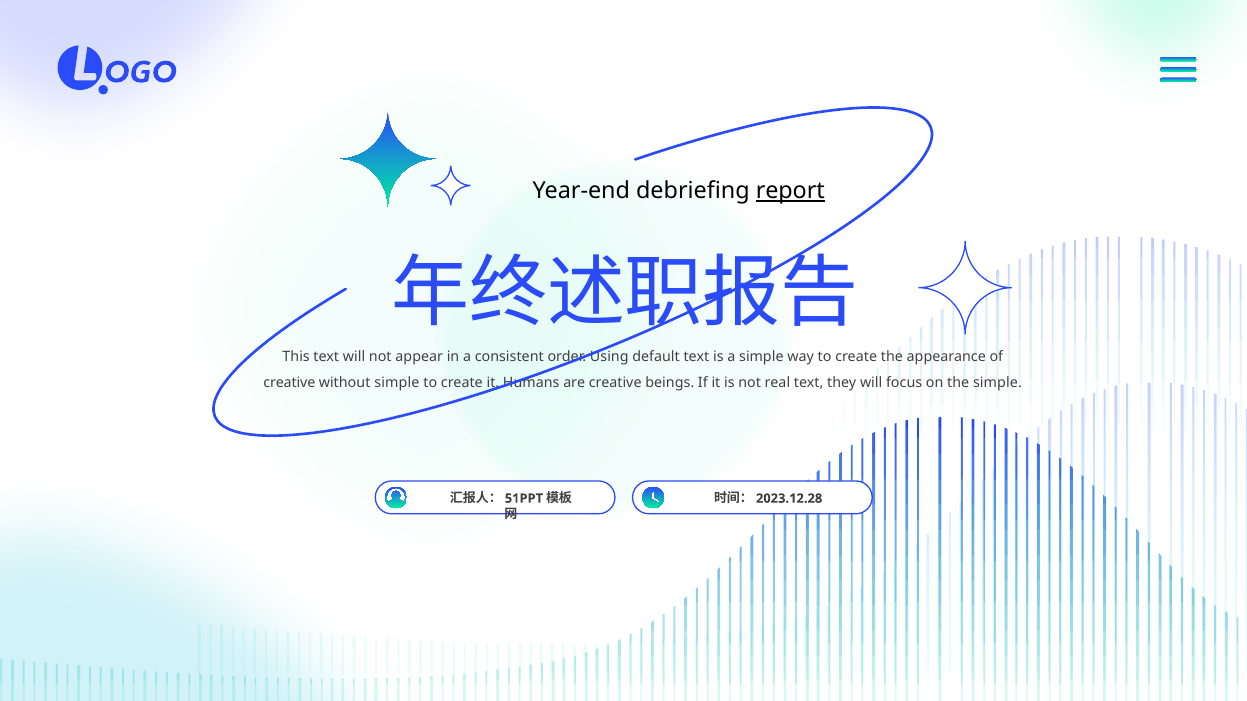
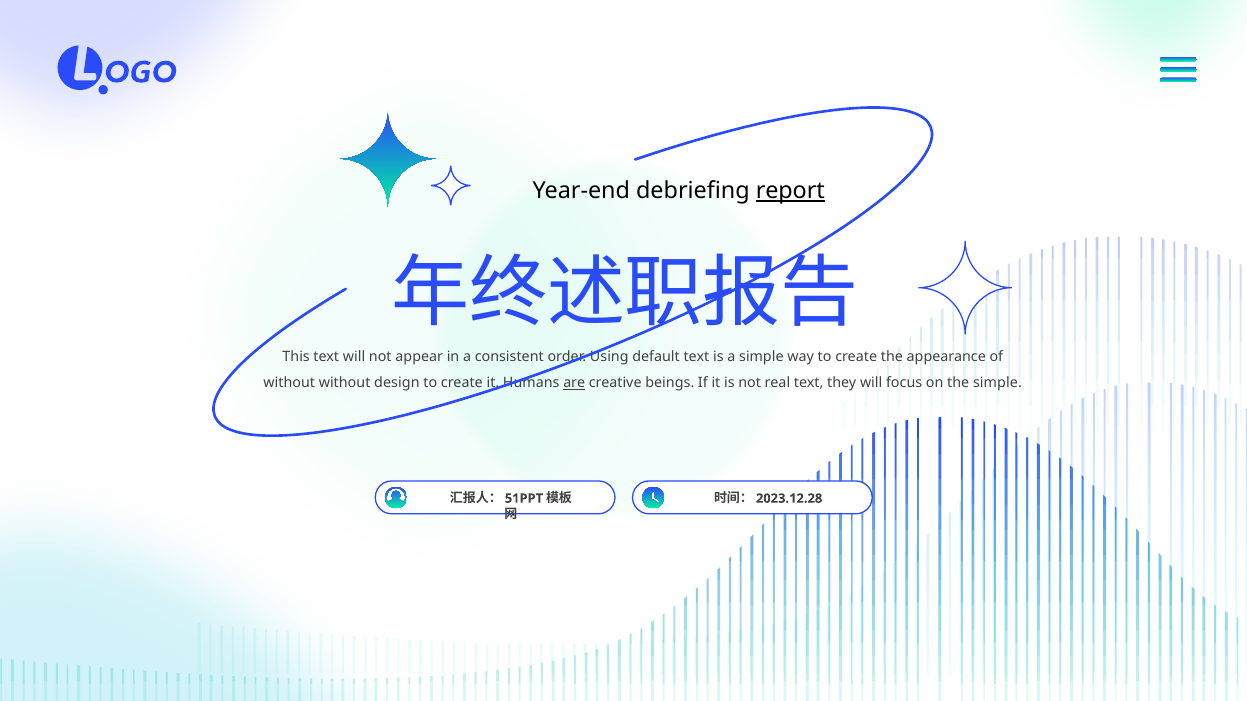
creative: creative -> without (289, 383)
without simple: simple -> design (397, 383)
are underline: none -> present (574, 383)
